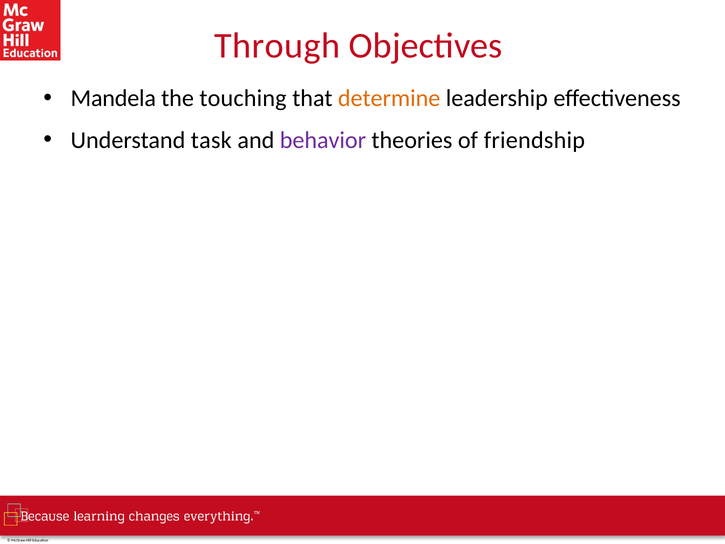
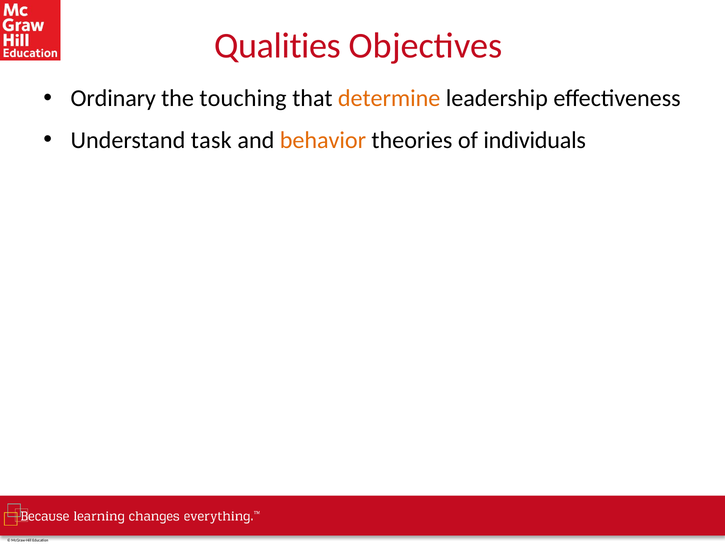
Through: Through -> Qualities (278, 46)
Mandela: Mandela -> Ordinary (113, 98)
behavior colour: purple -> orange (323, 140)
friendship: friendship -> individuals (535, 140)
